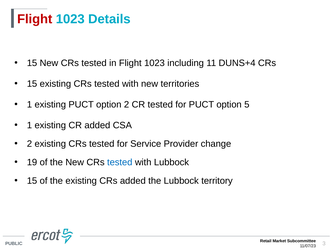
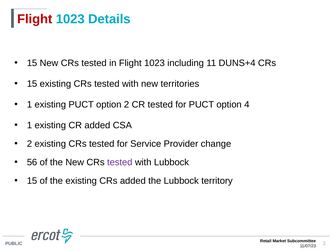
5: 5 -> 4 (247, 104)
19: 19 -> 56 (32, 162)
tested colour: blue -> purple (120, 162)
